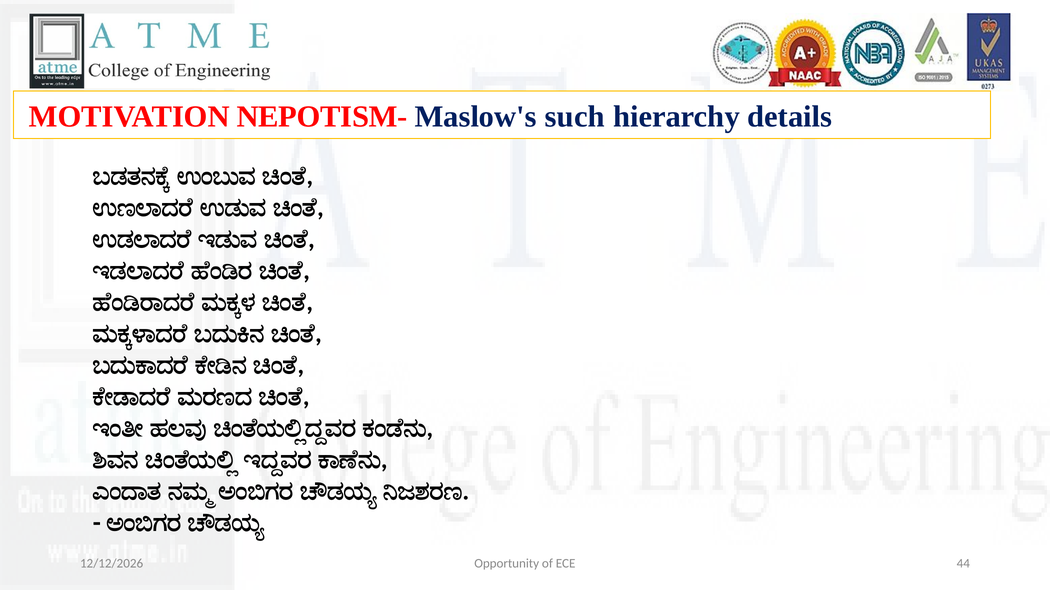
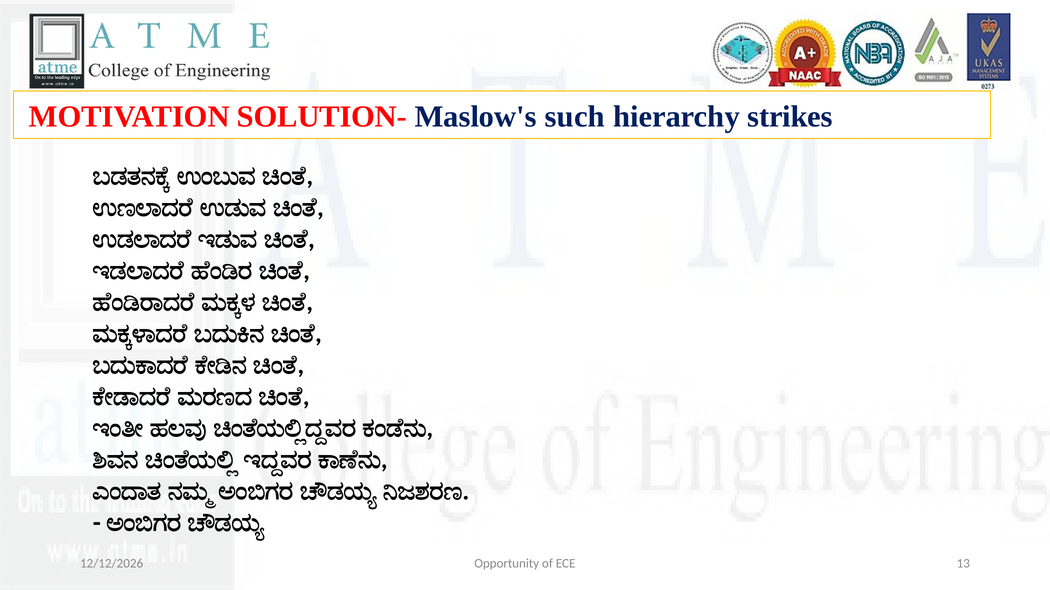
NEPOTISM-: NEPOTISM- -> SOLUTION- (322, 117)
details: details -> strikes (790, 117)
44: 44 -> 13 (963, 564)
